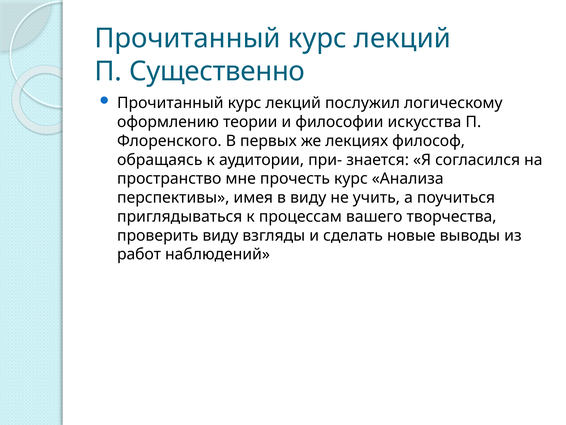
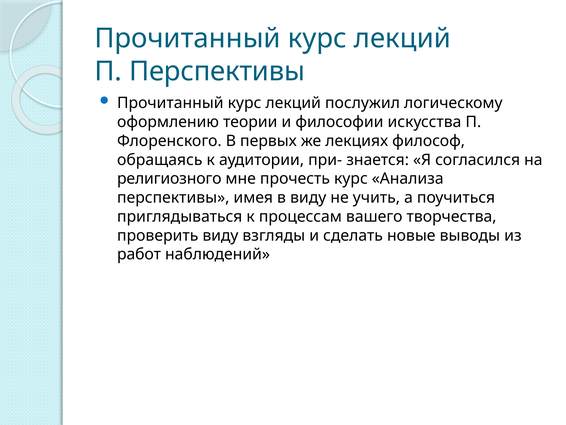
П Существенно: Существенно -> Перспективы (217, 71)
пространство: пространство -> религиозного (169, 179)
